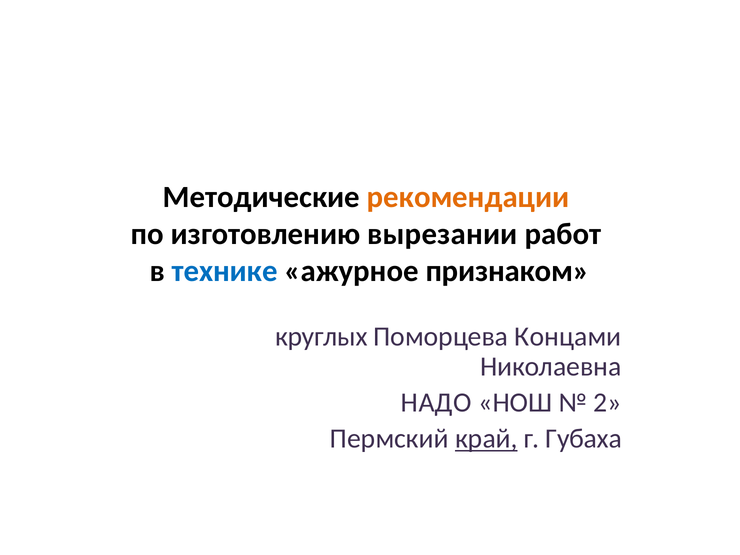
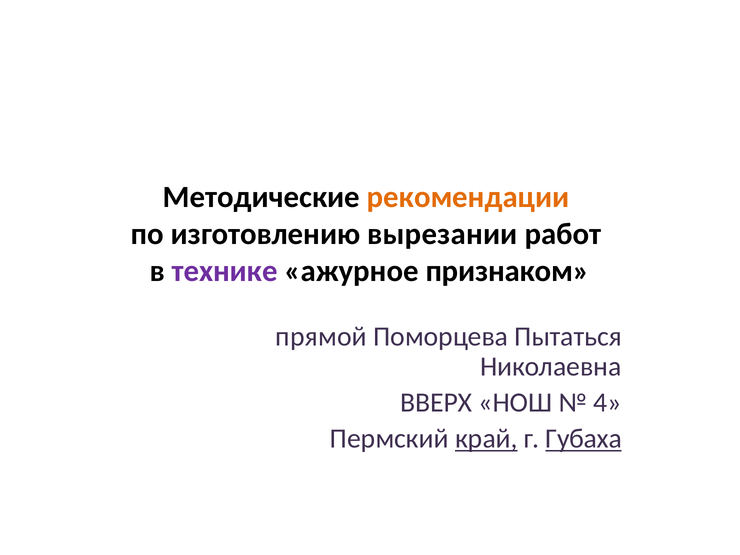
технике colour: blue -> purple (225, 271)
круглых: круглых -> прямой (321, 337)
Концами: Концами -> Пытаться (568, 337)
НАДО: НАДО -> ВВЕРХ (436, 403)
2: 2 -> 4 (608, 403)
Губаха underline: none -> present (584, 439)
